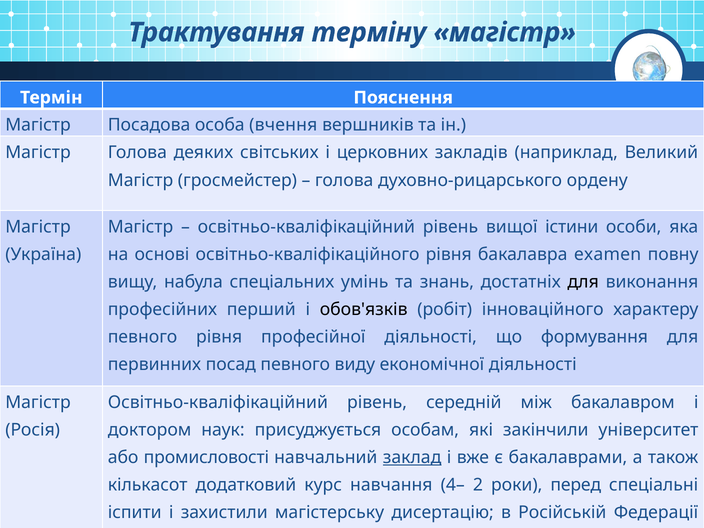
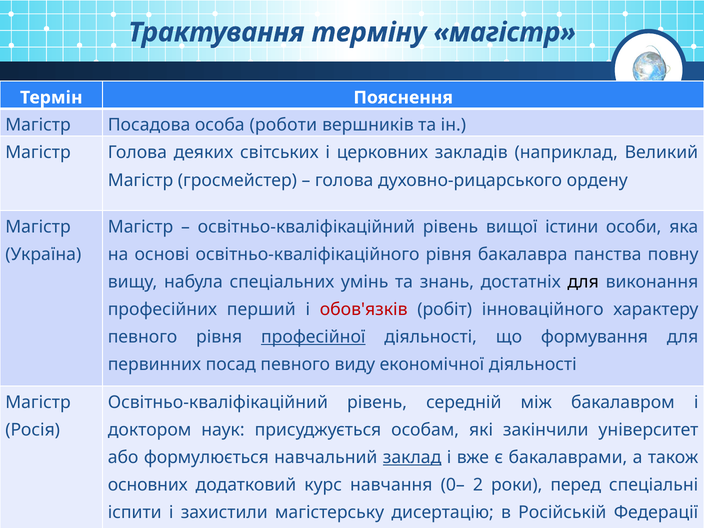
вчення: вчення -> роботи (283, 125)
examen: examen -> панства (608, 254)
обов'язків colour: black -> red (364, 309)
професійної underline: none -> present (313, 337)
промисловості: промисловості -> формулюється (206, 458)
кількасот: кількасот -> основних (148, 485)
4–: 4– -> 0– (453, 485)
